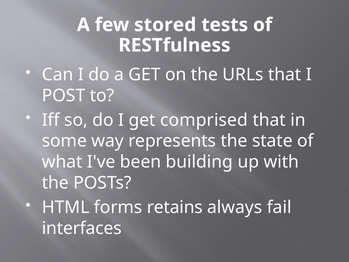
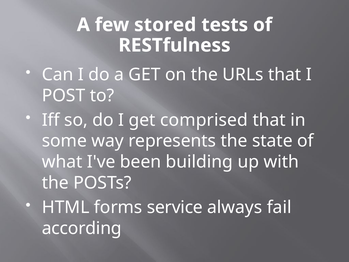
retains: retains -> service (175, 207)
interfaces: interfaces -> according (82, 228)
